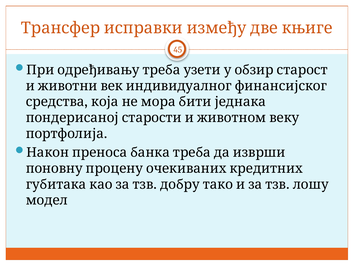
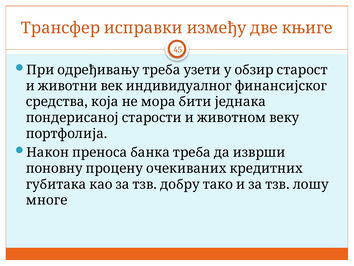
модел: модел -> многе (47, 200)
